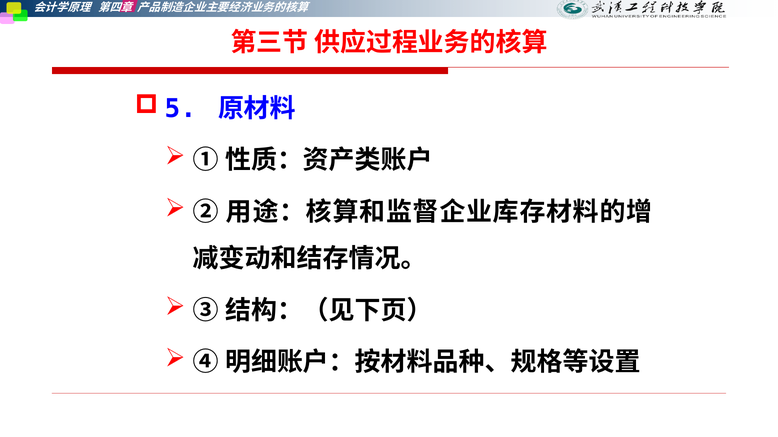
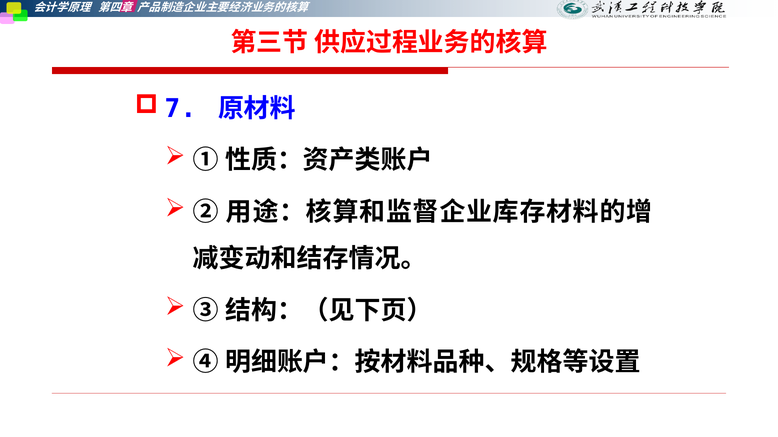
5: 5 -> 7 (181, 109)
